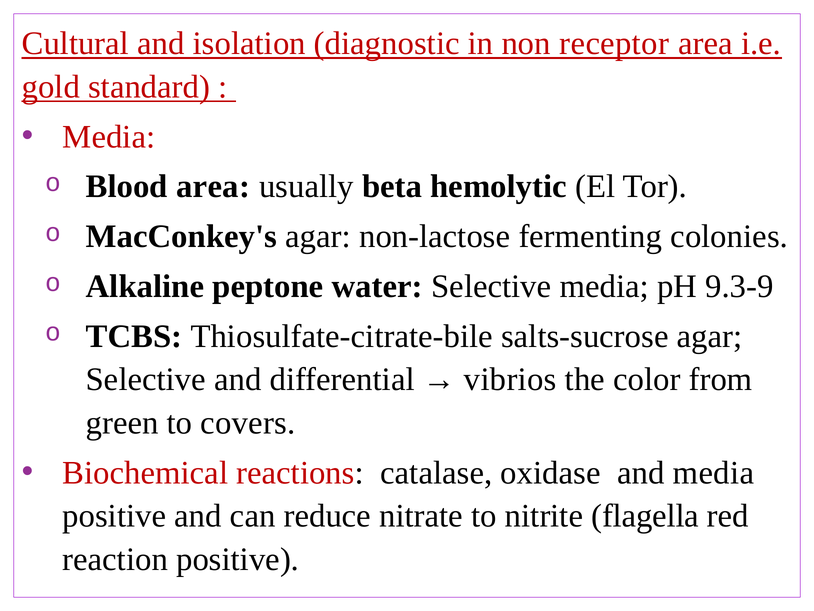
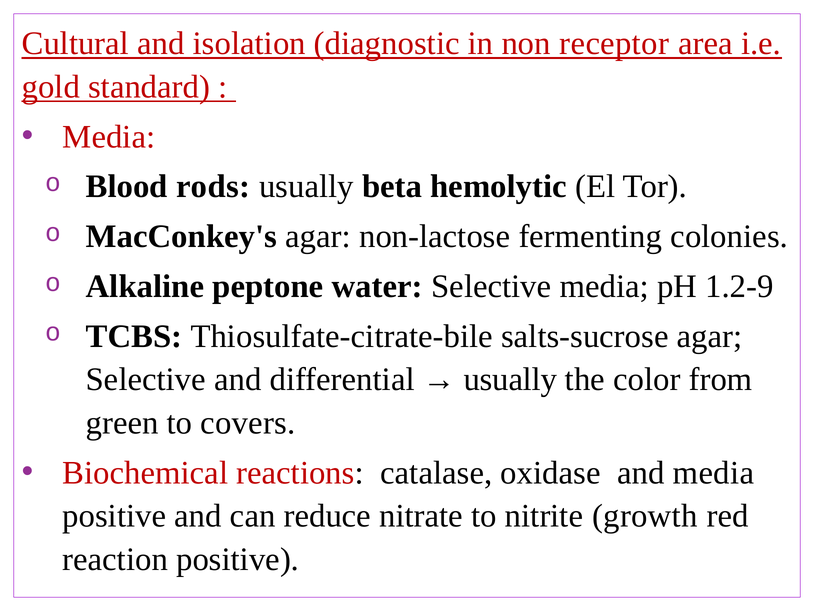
Blood area: area -> rods (213, 186)
9.3-9: 9.3-9 -> 1.2-9 (739, 286)
vibrios: vibrios -> usually (510, 379)
flagella: flagella -> growth (645, 516)
